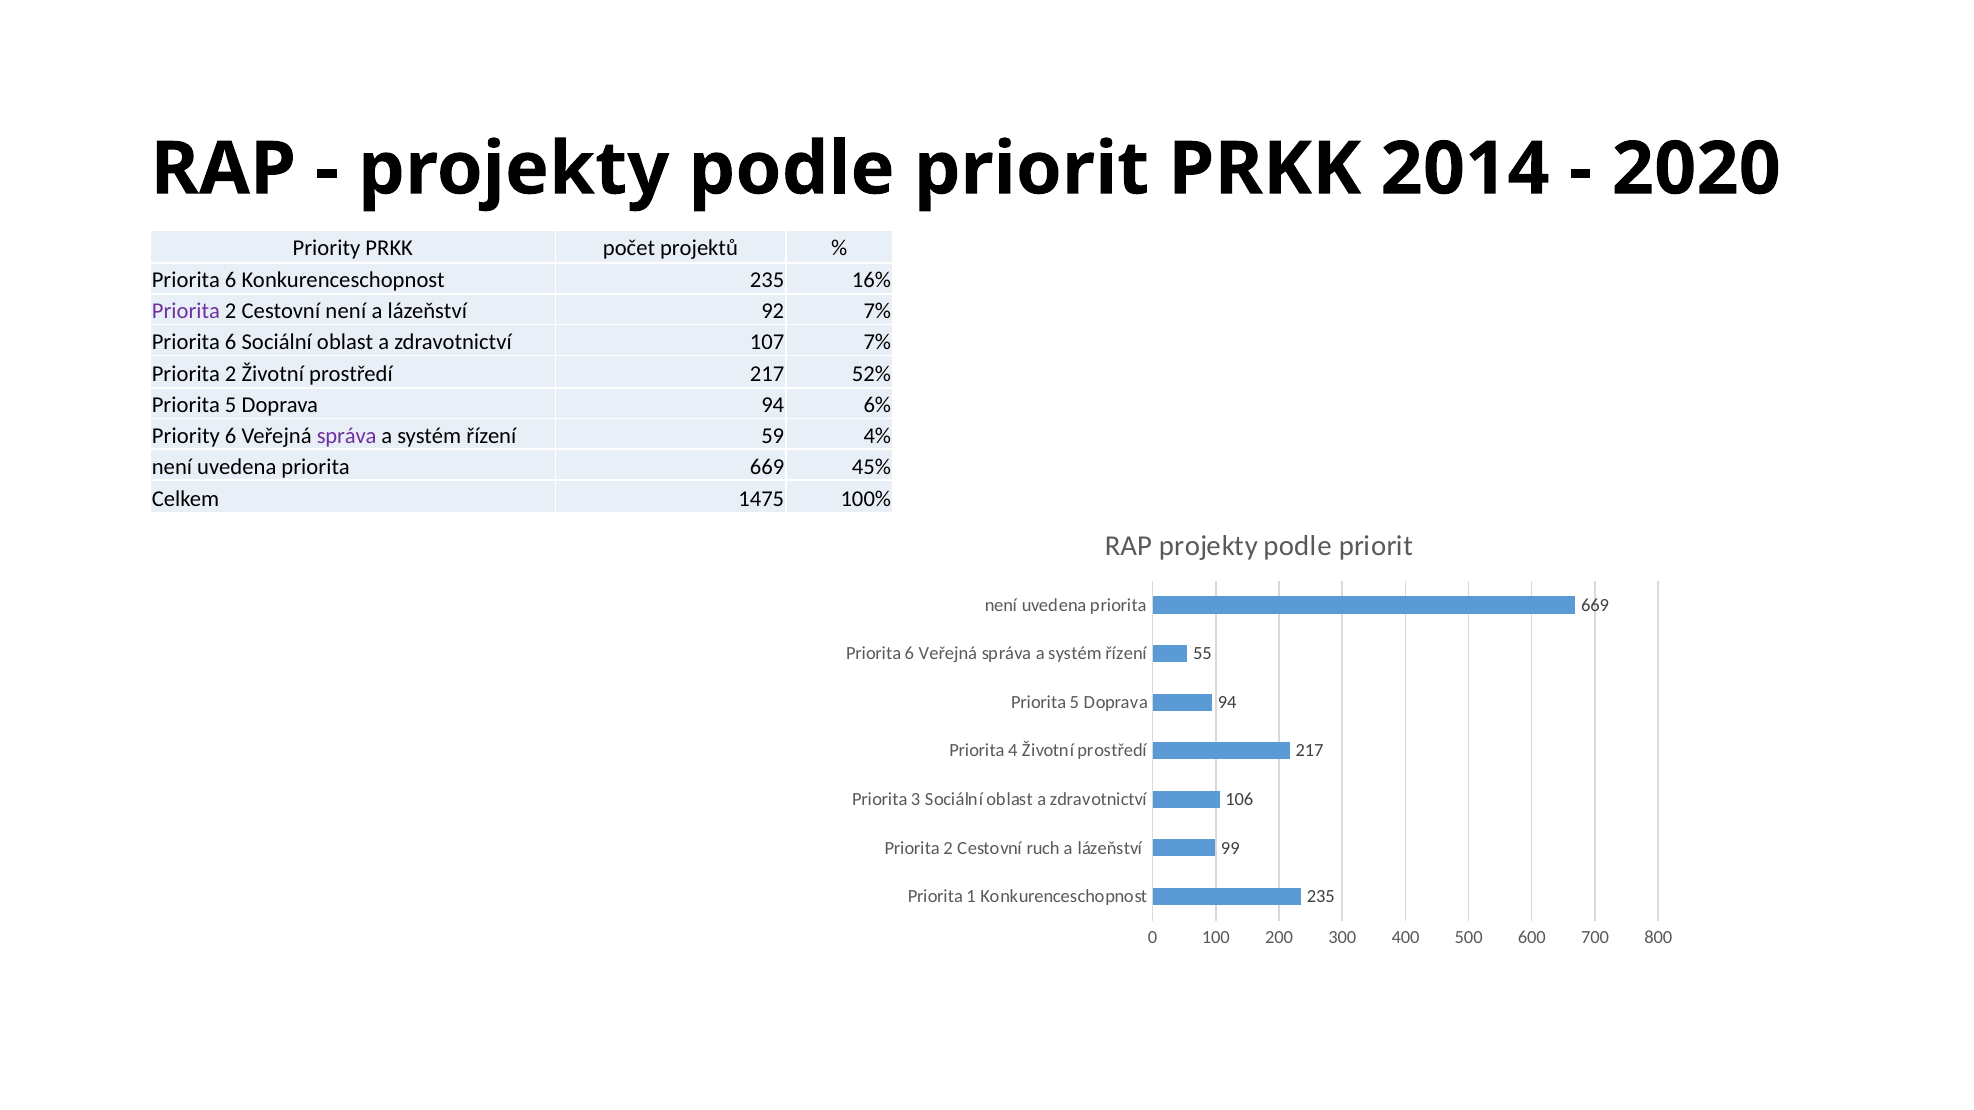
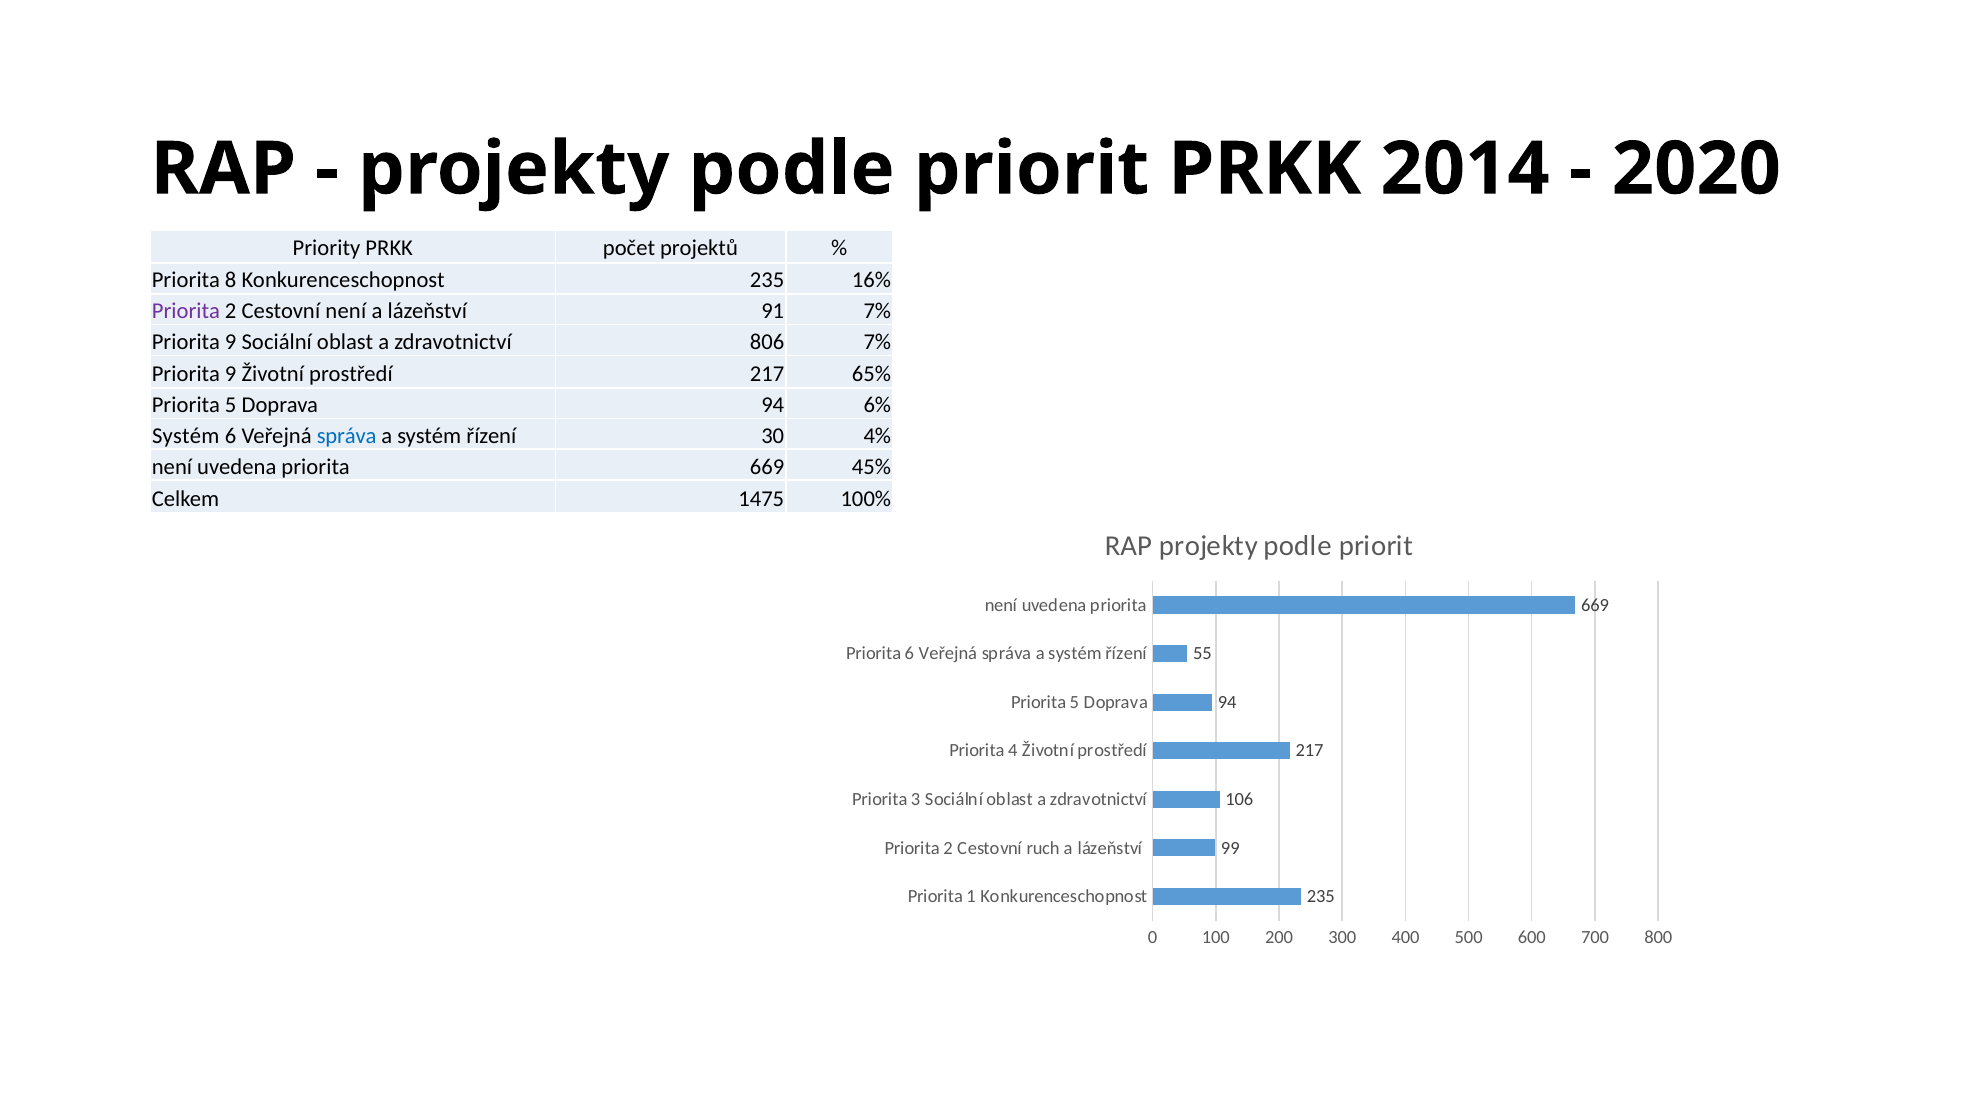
6: 6 -> 8 (231, 280)
92: 92 -> 91 (773, 311)
6: 6 -> 9 (231, 342)
107: 107 -> 806 (767, 342)
2: 2 -> 9 (231, 374)
52%: 52% -> 65% (871, 374)
Priority: Priority -> Systém (186, 436)
správa colour: purple -> blue (347, 436)
59: 59 -> 30 (773, 436)
